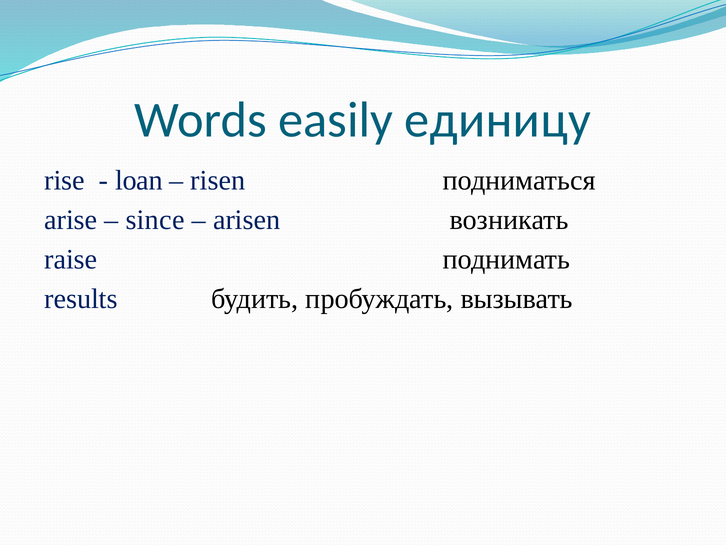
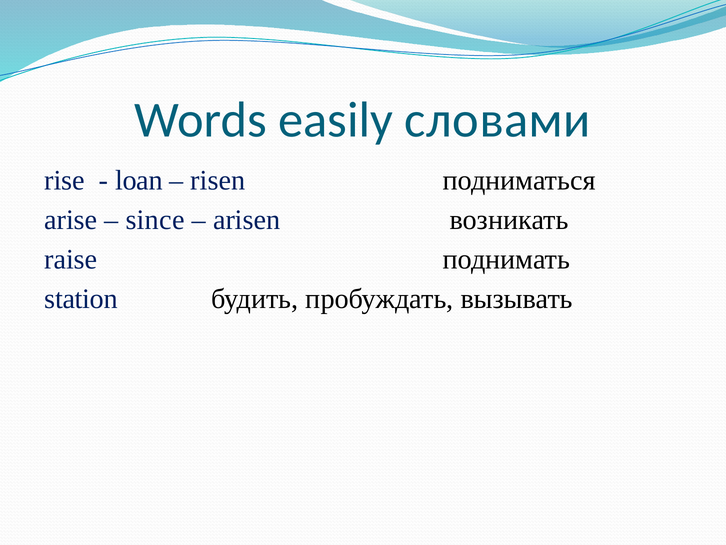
единицу: единицу -> словами (498, 120)
results: results -> station (81, 299)
